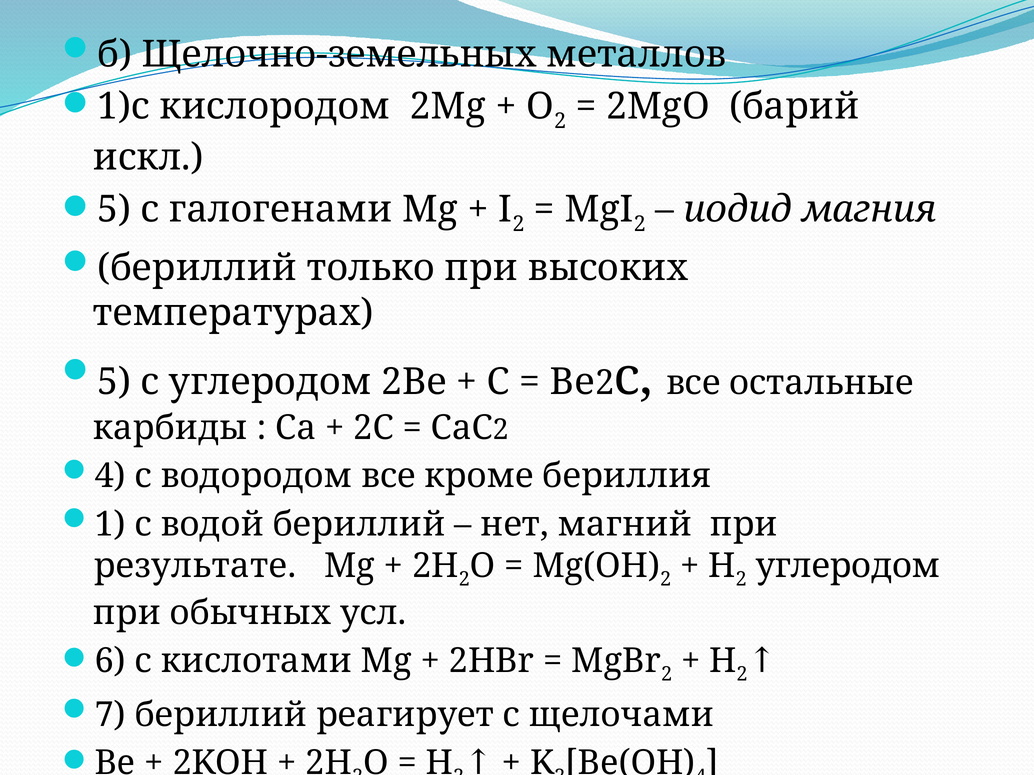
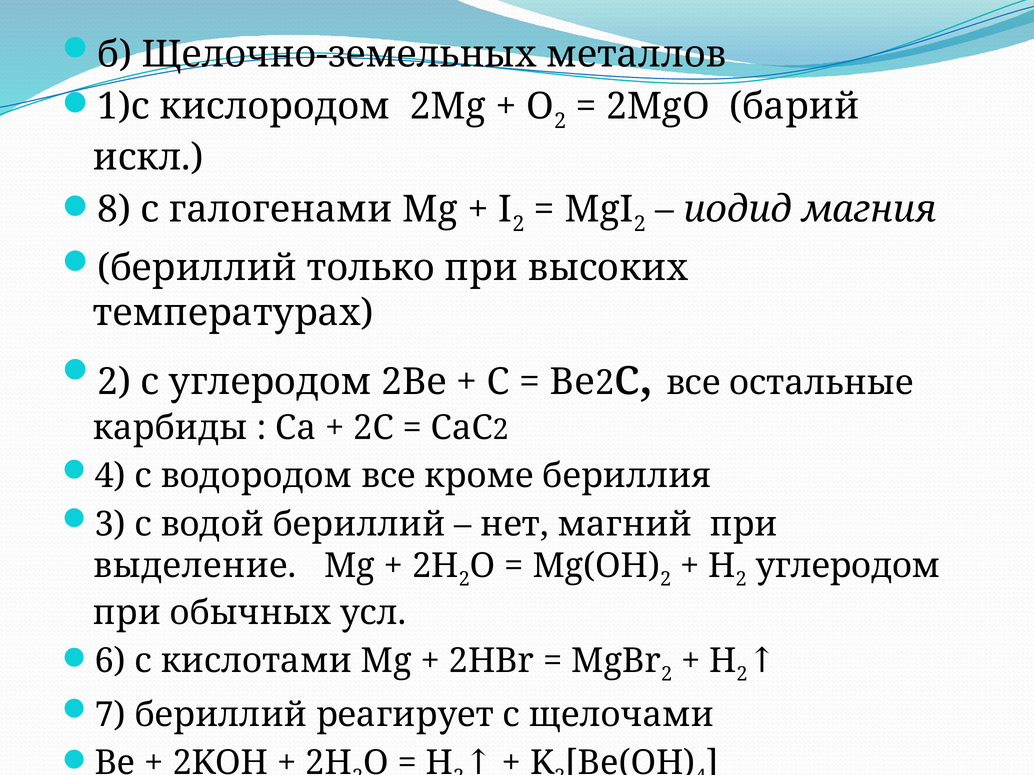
5: 5 -> 8 (114, 210)
5: 5 -> 2 (114, 382)
1: 1 -> 3 (110, 525)
результате: результате -> выделение (195, 566)
